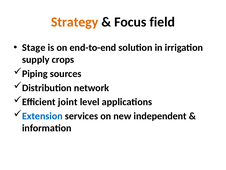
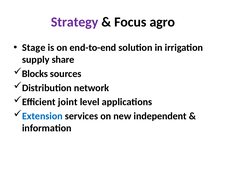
Strategy colour: orange -> purple (75, 22)
field: field -> agro (162, 22)
crops: crops -> share (63, 59)
Piping: Piping -> Blocks (35, 74)
